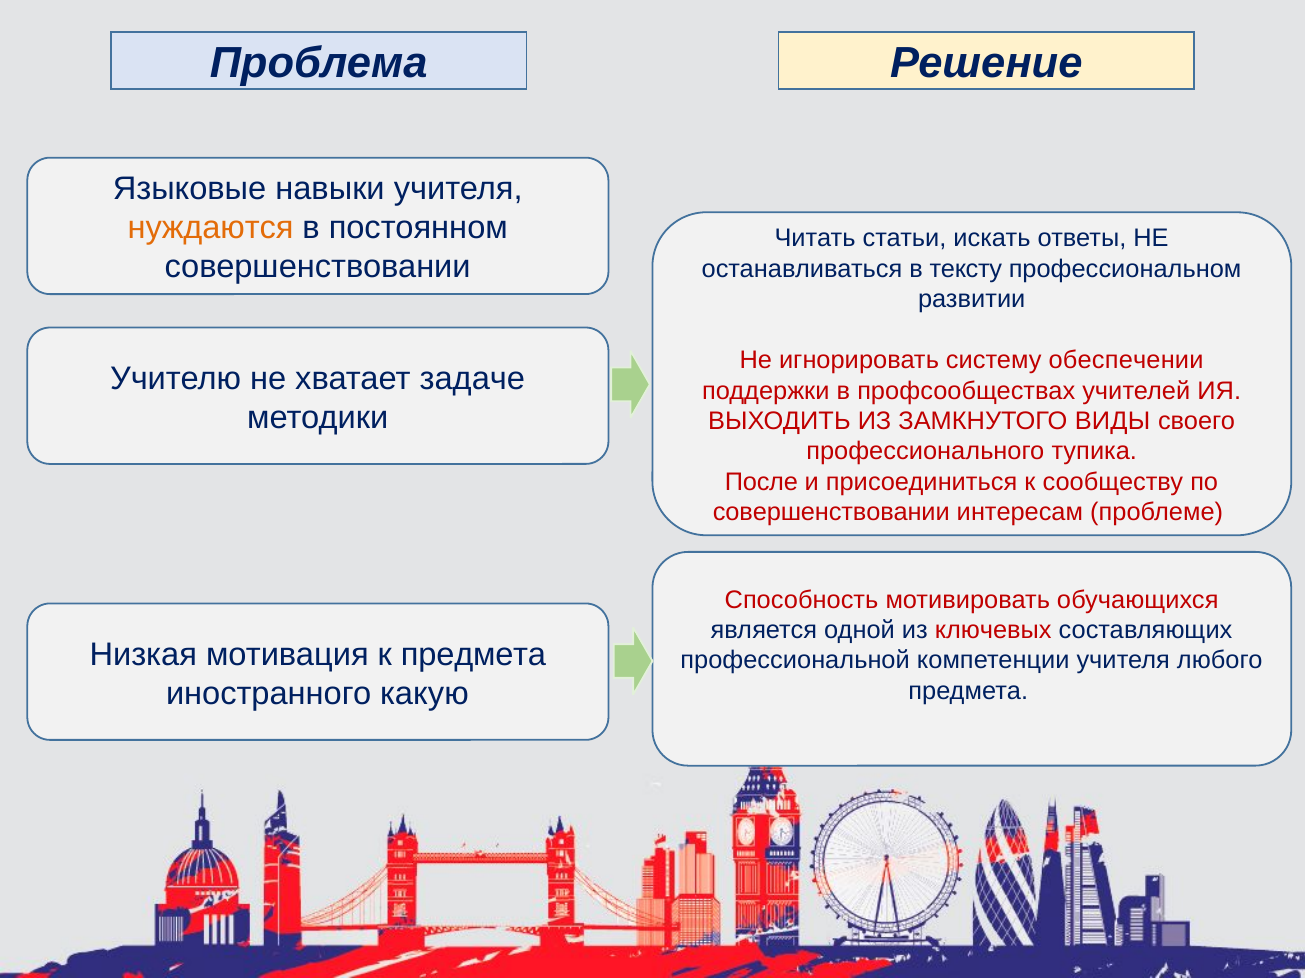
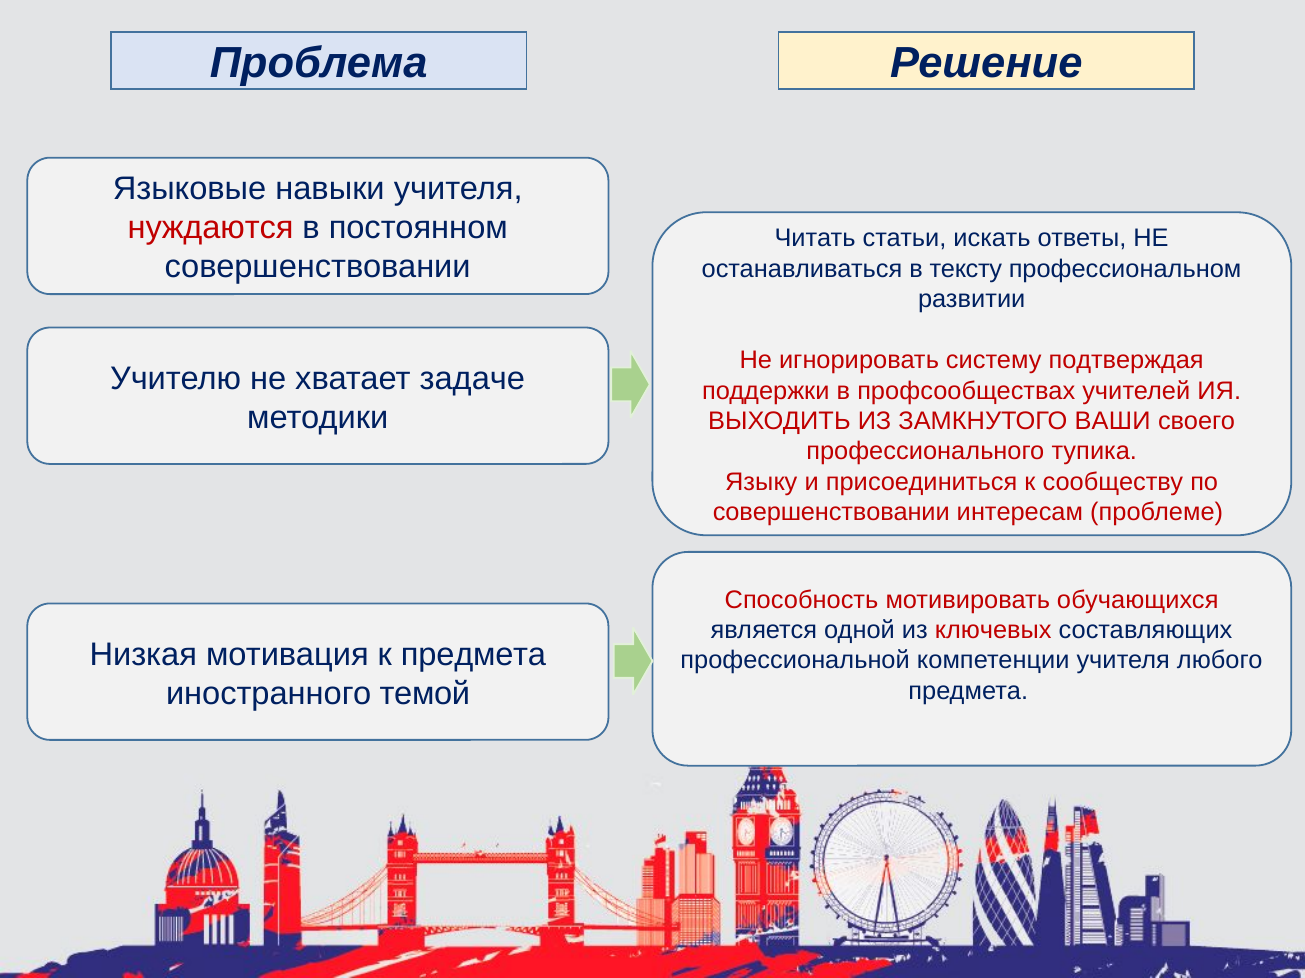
нуждаются colour: orange -> red (211, 228)
обеспечении: обеспечении -> подтверждая (1126, 361)
ВИДЫ: ВИДЫ -> ВАШИ (1113, 422)
После: После -> Языку (761, 482)
какую: какую -> темой (425, 694)
